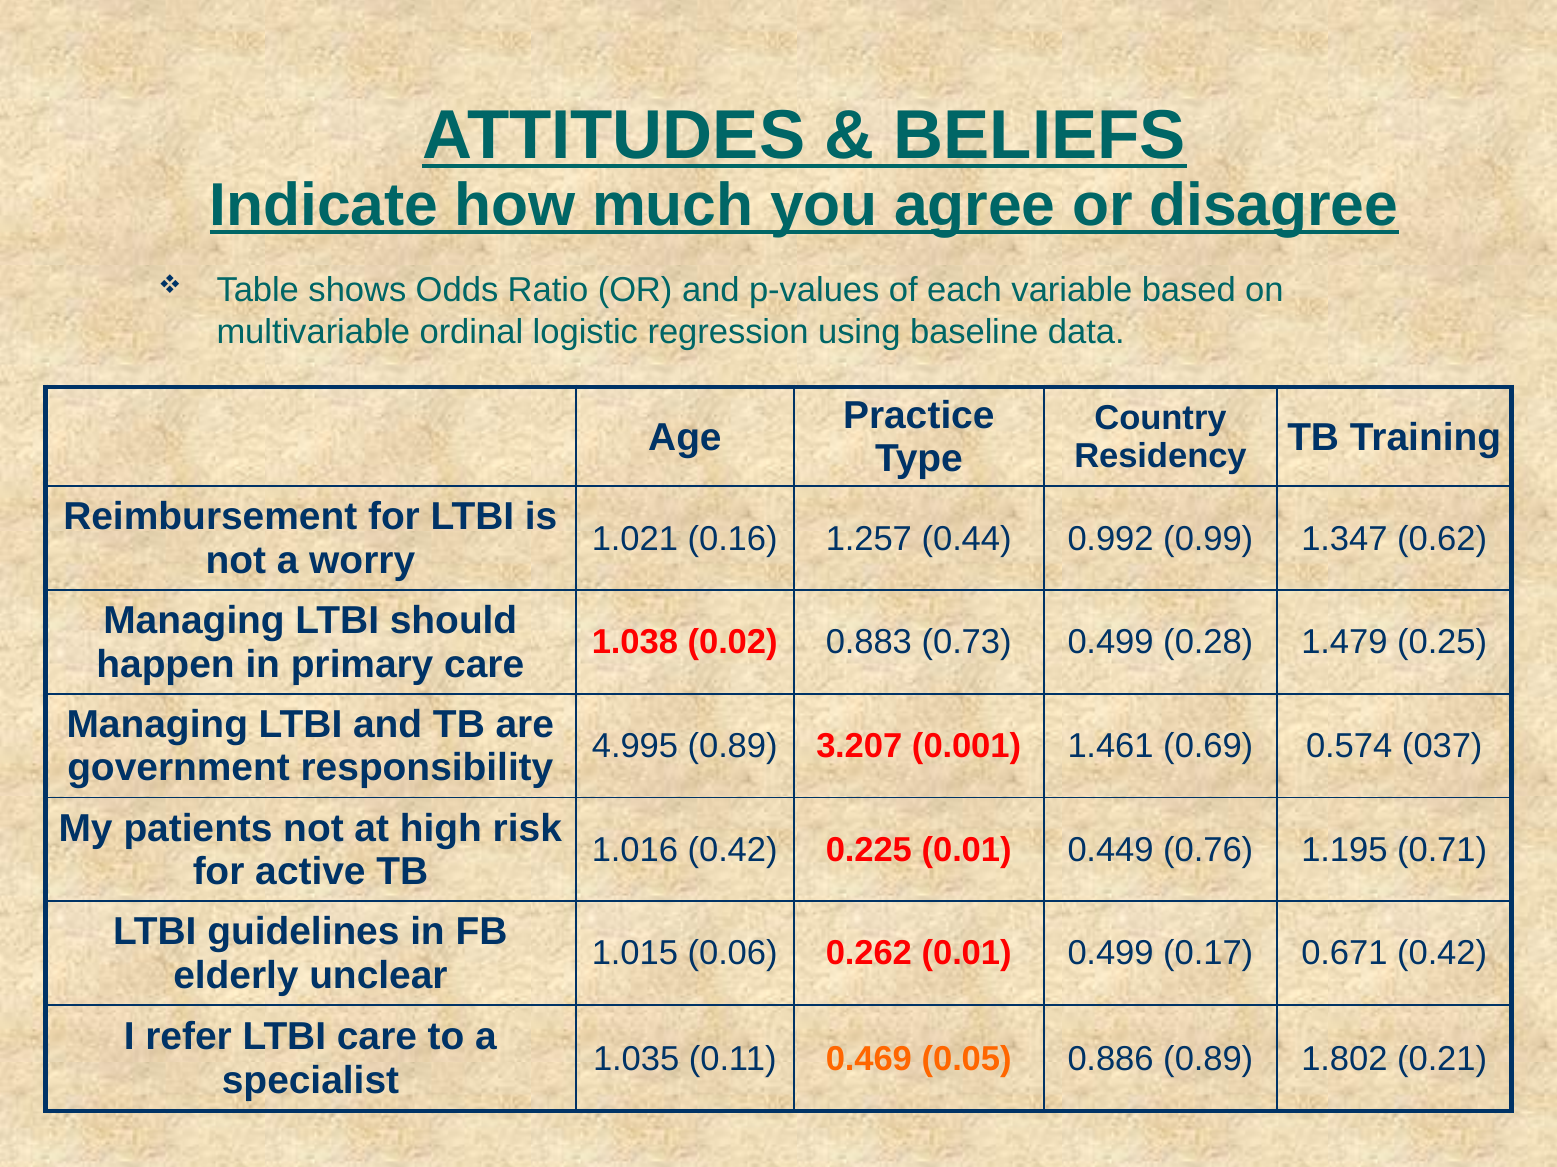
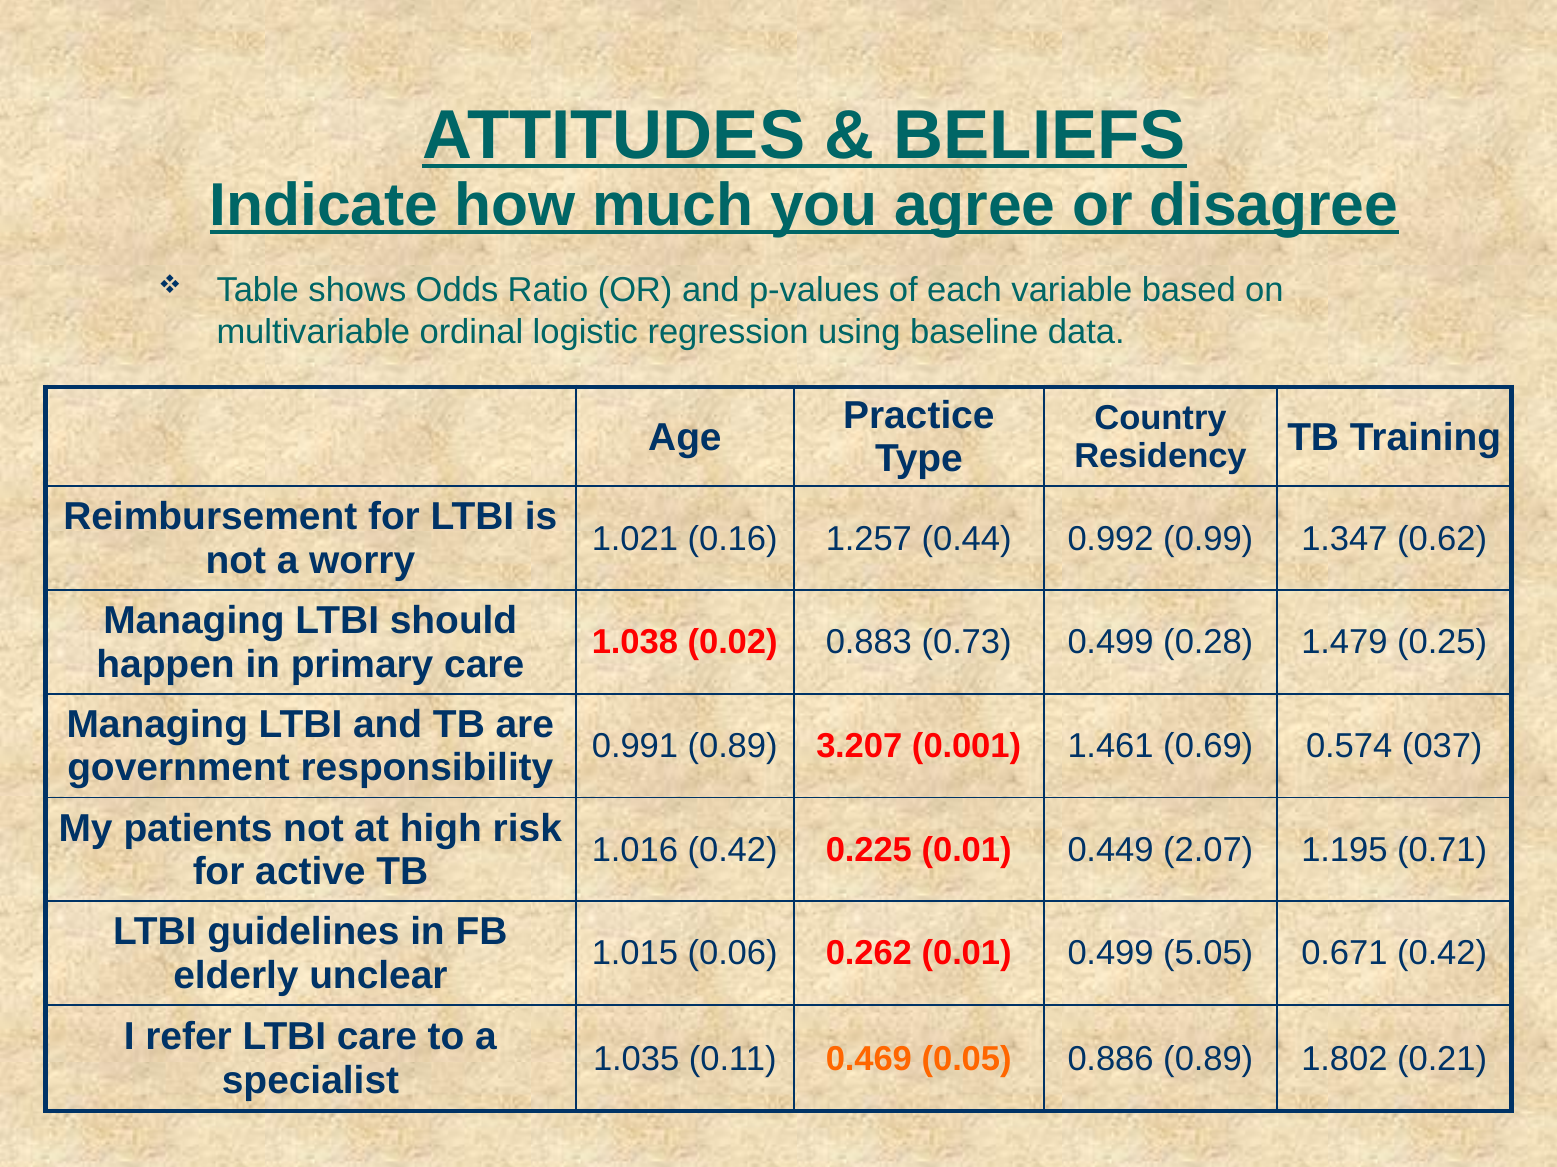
4.995: 4.995 -> 0.991 (635, 747)
0.76: 0.76 -> 2.07 (1208, 850)
0.17: 0.17 -> 5.05 (1208, 954)
